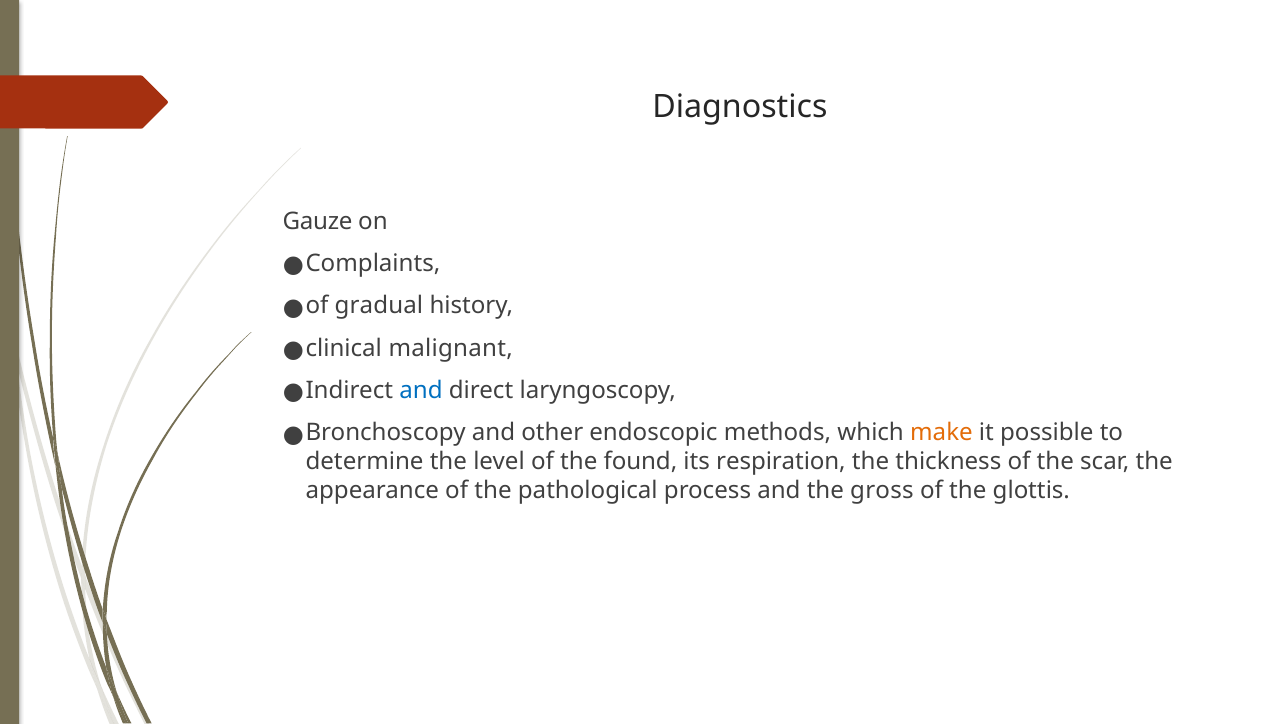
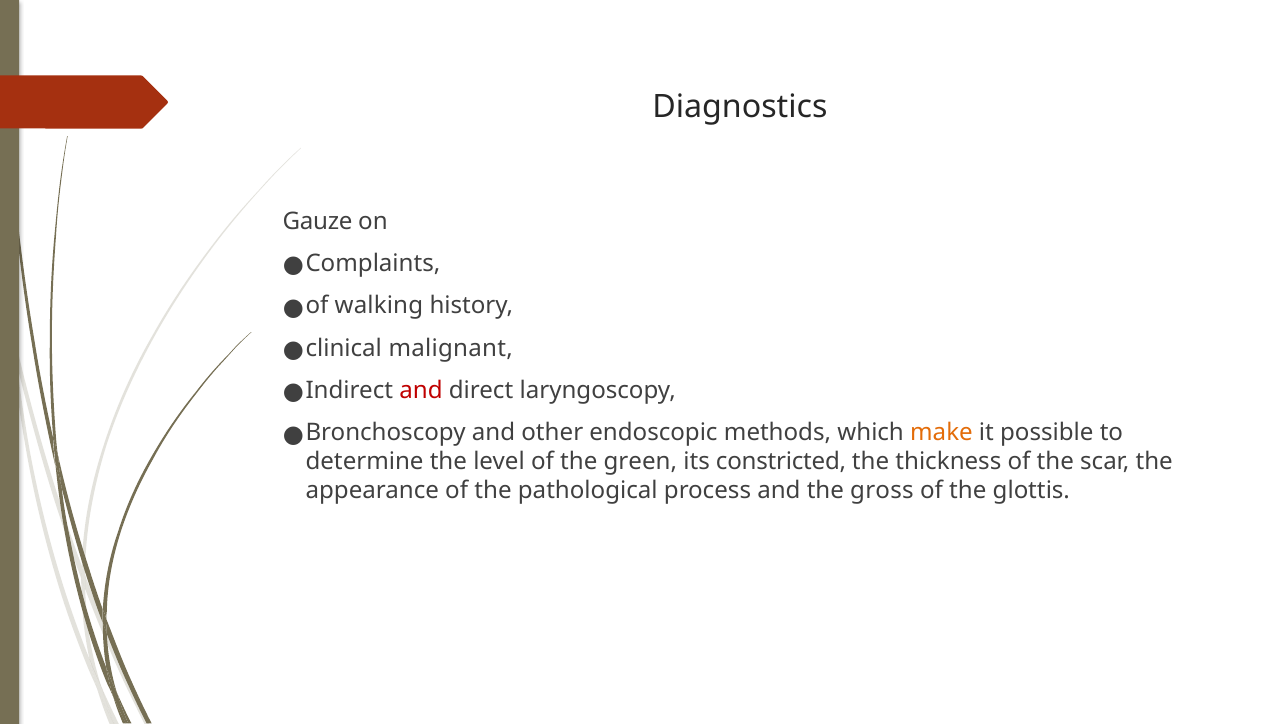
gradual: gradual -> walking (379, 306)
and colour: blue -> red (421, 391)
found: found -> green (640, 462)
respiration: respiration -> constricted (781, 462)
